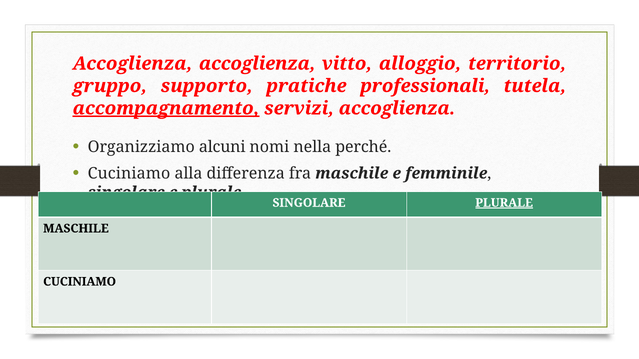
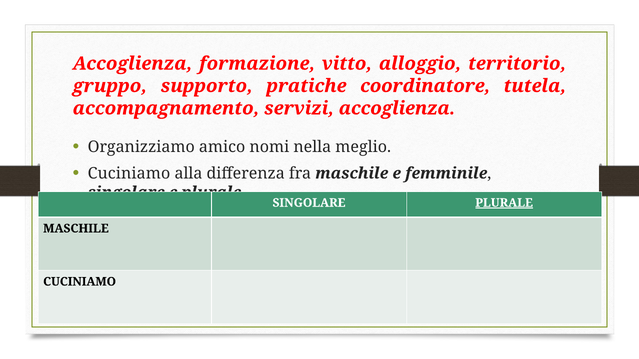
Accoglienza accoglienza: accoglienza -> formazione (257, 64)
professionali: professionali -> coordinatore (425, 86)
accompagnamento underline: present -> none (166, 108)
alcuni: alcuni -> amico (222, 147)
perché: perché -> meglio (363, 147)
